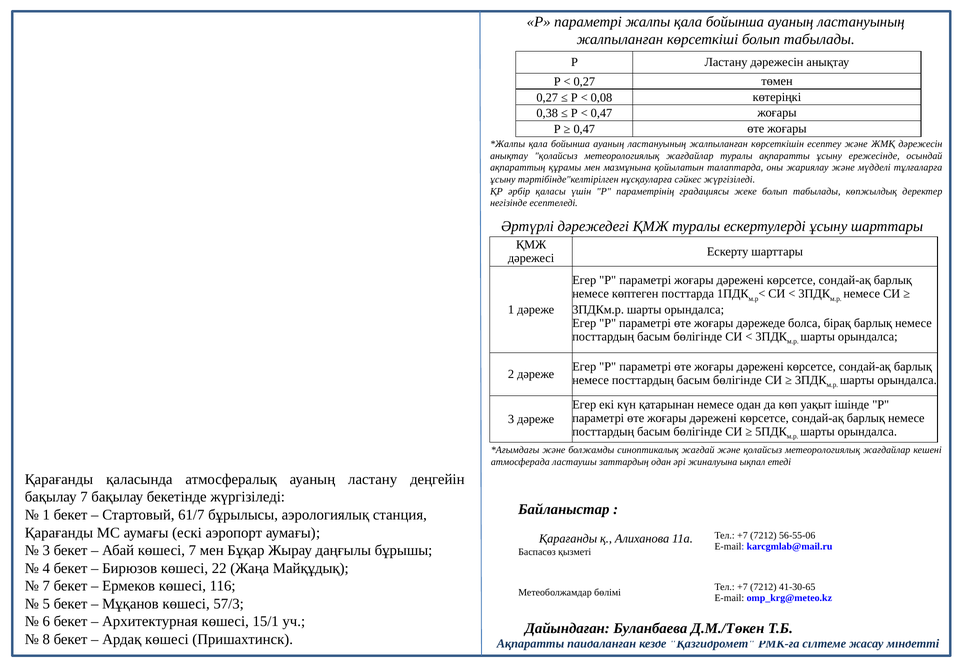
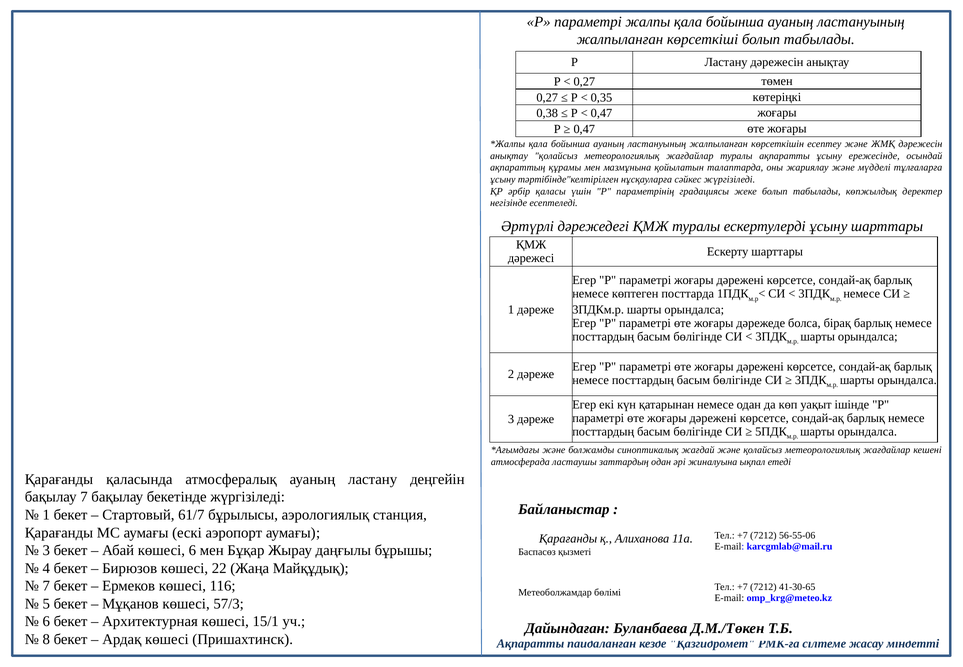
0,08: 0,08 -> 0,35 (601, 97)
көшесі 7: 7 -> 6 (192, 550)
